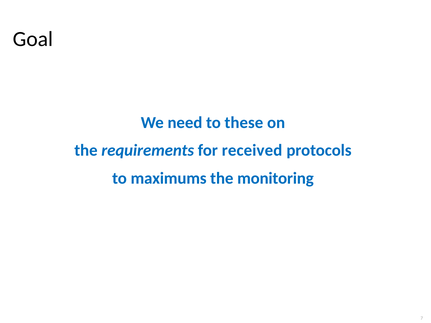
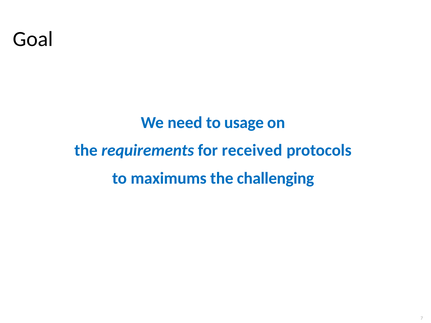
these: these -> usage (244, 123)
monitoring: monitoring -> challenging (275, 178)
